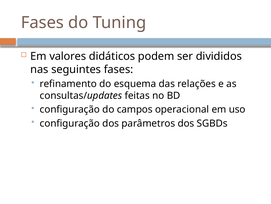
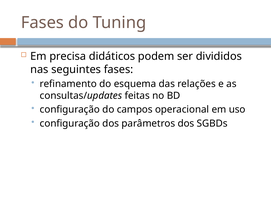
valores: valores -> precisa (68, 56)
